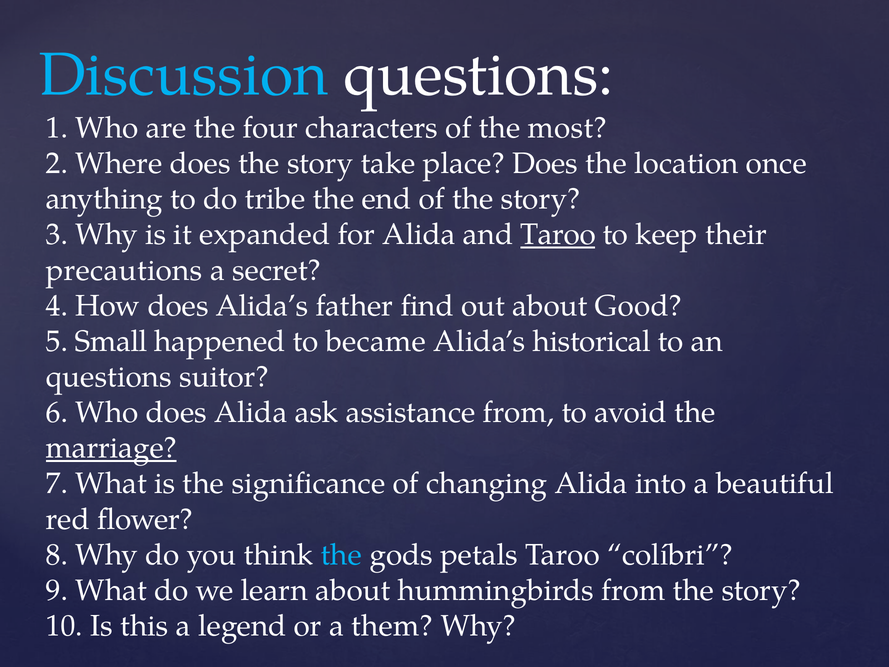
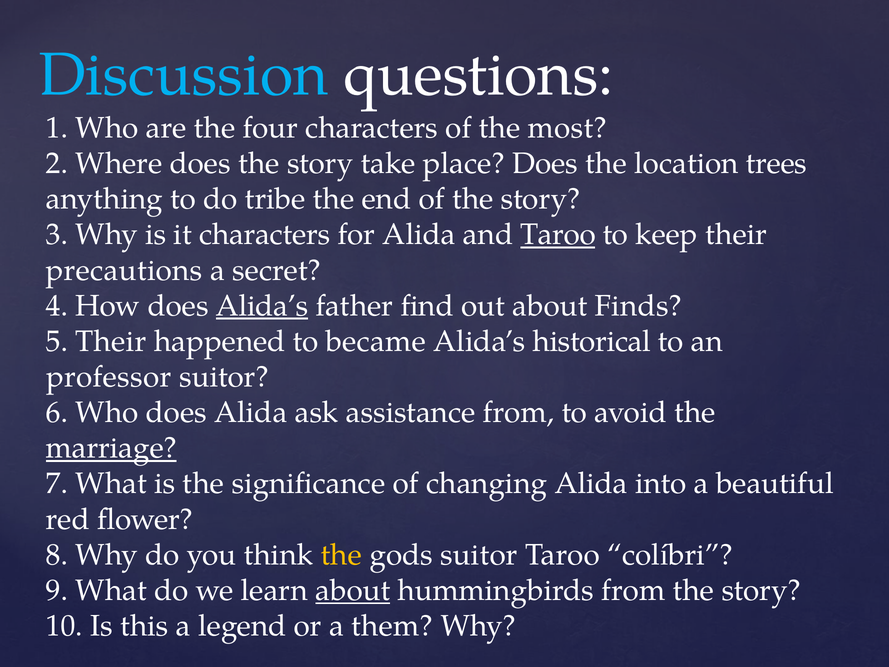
once: once -> trees (776, 163)
it expanded: expanded -> characters (265, 235)
Alida’s underline: none -> present (262, 306)
Good: Good -> Finds (638, 306)
5 Small: Small -> Their (111, 341)
questions: questions -> professor (109, 377)
the colour: light blue -> yellow (341, 555)
gods petals: petals -> suitor (479, 555)
about underline: none -> present (353, 590)
